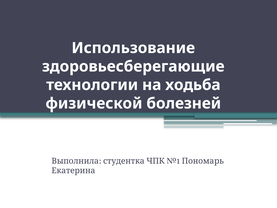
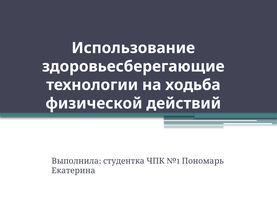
болезней: болезней -> действий (184, 103)
